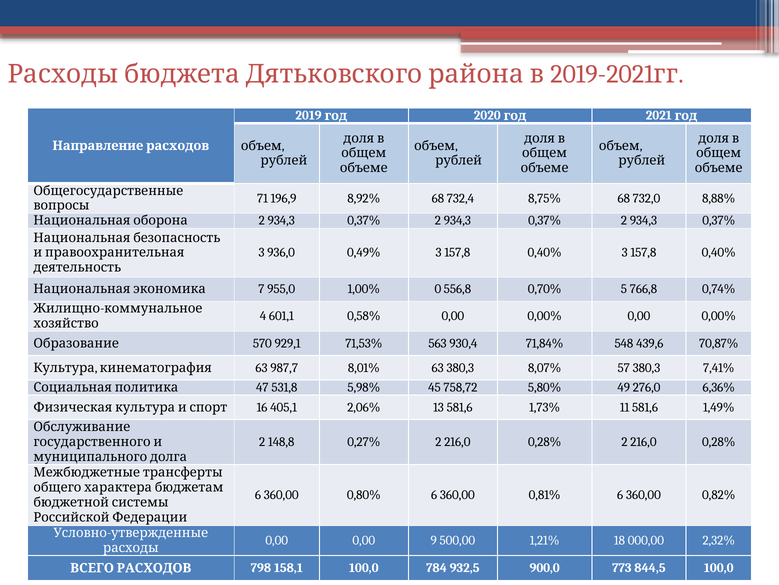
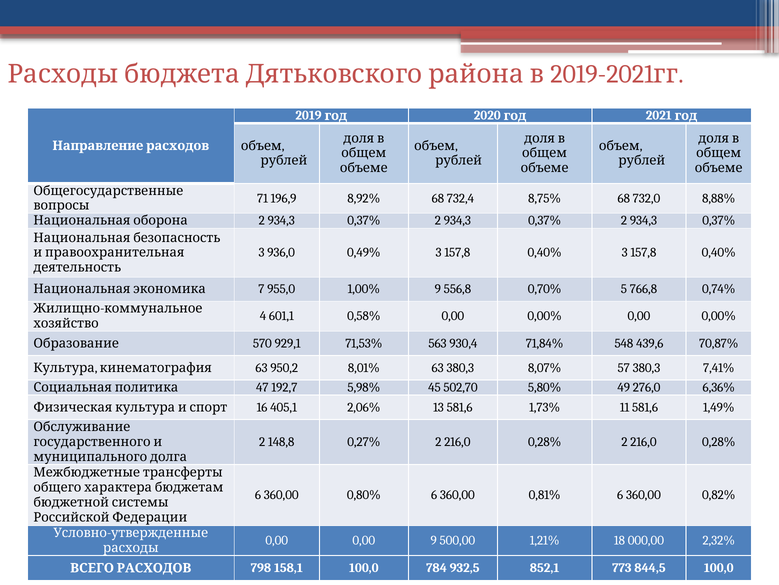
1,00% 0: 0 -> 9 (438, 289)
987,7: 987,7 -> 950,2 (284, 367)
531,8: 531,8 -> 192,7 (284, 387)
758,72: 758,72 -> 502,70 (461, 387)
900,0: 900,0 -> 852,1 (545, 567)
